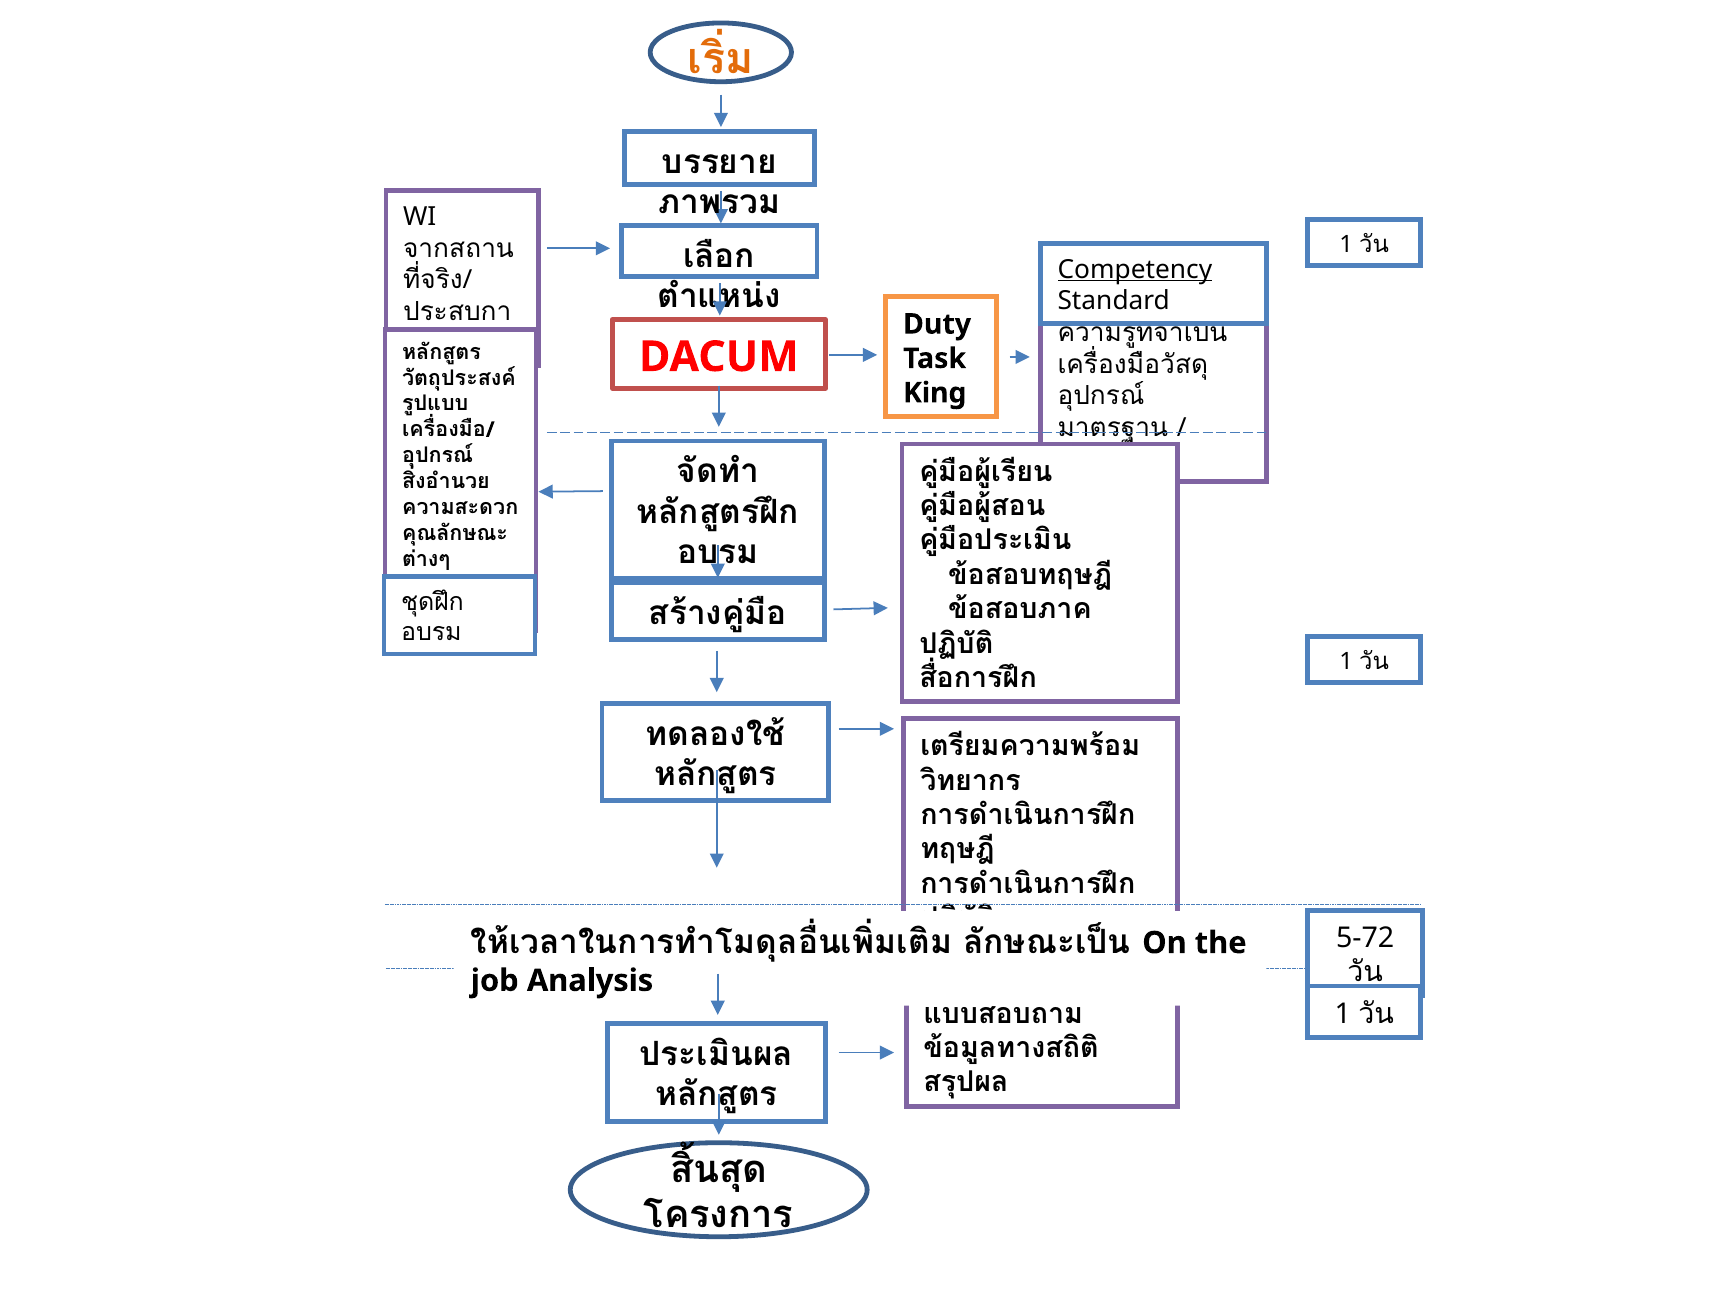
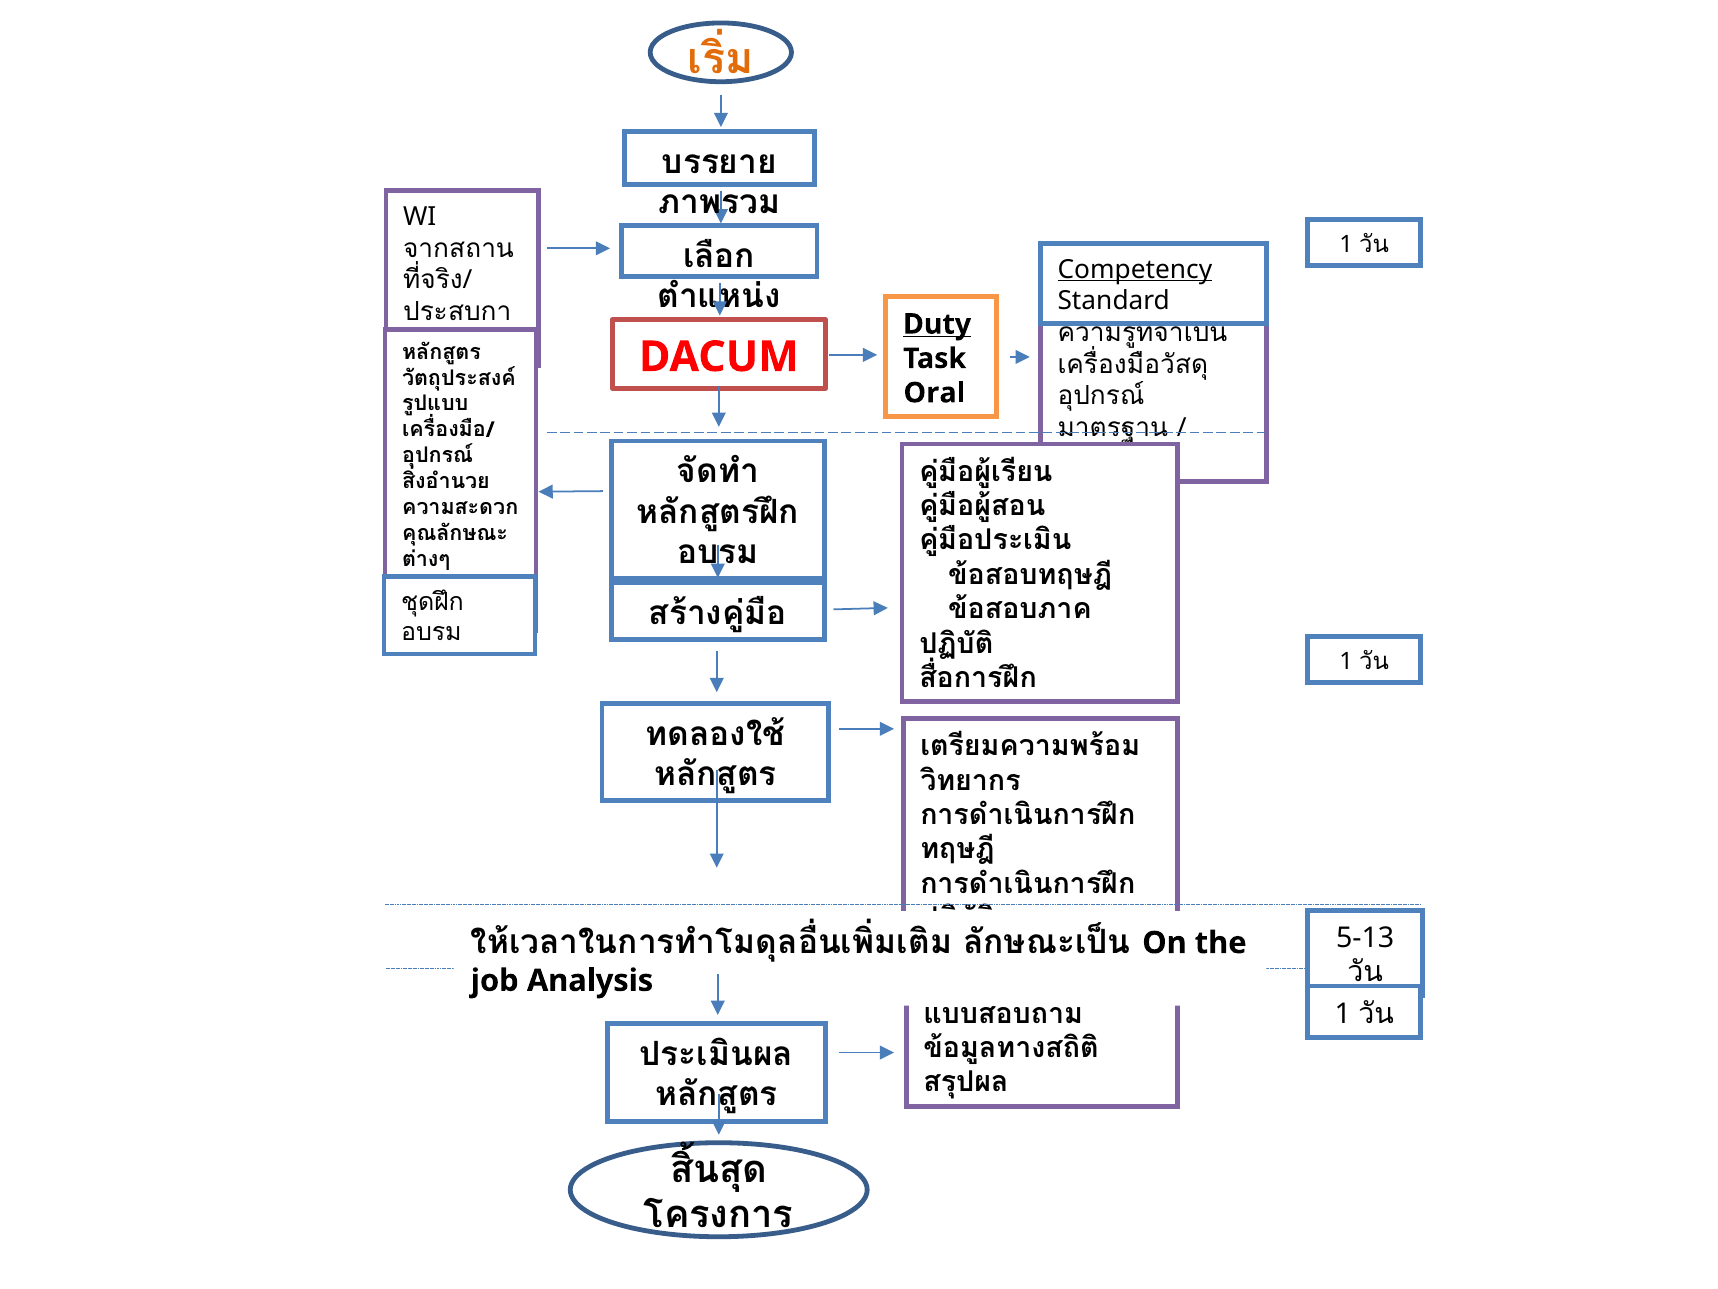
Duty underline: none -> present (937, 324)
King: King -> Oral (934, 393)
5-72: 5-72 -> 5-13 (1365, 938)
